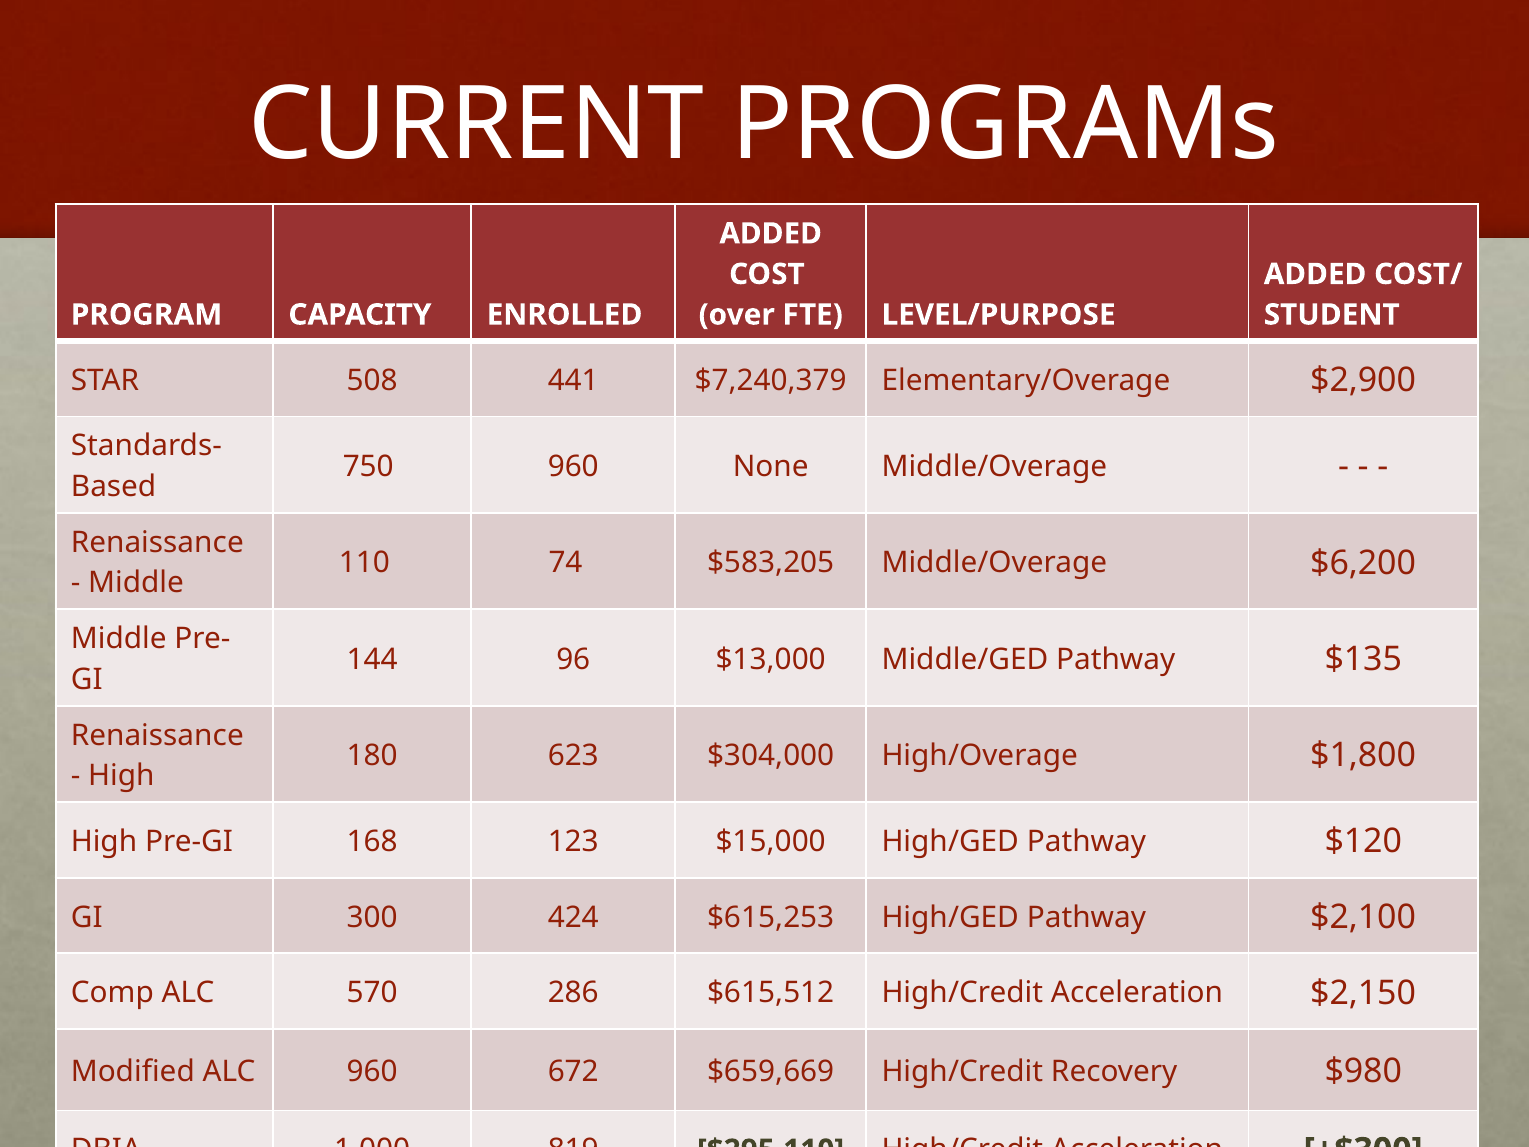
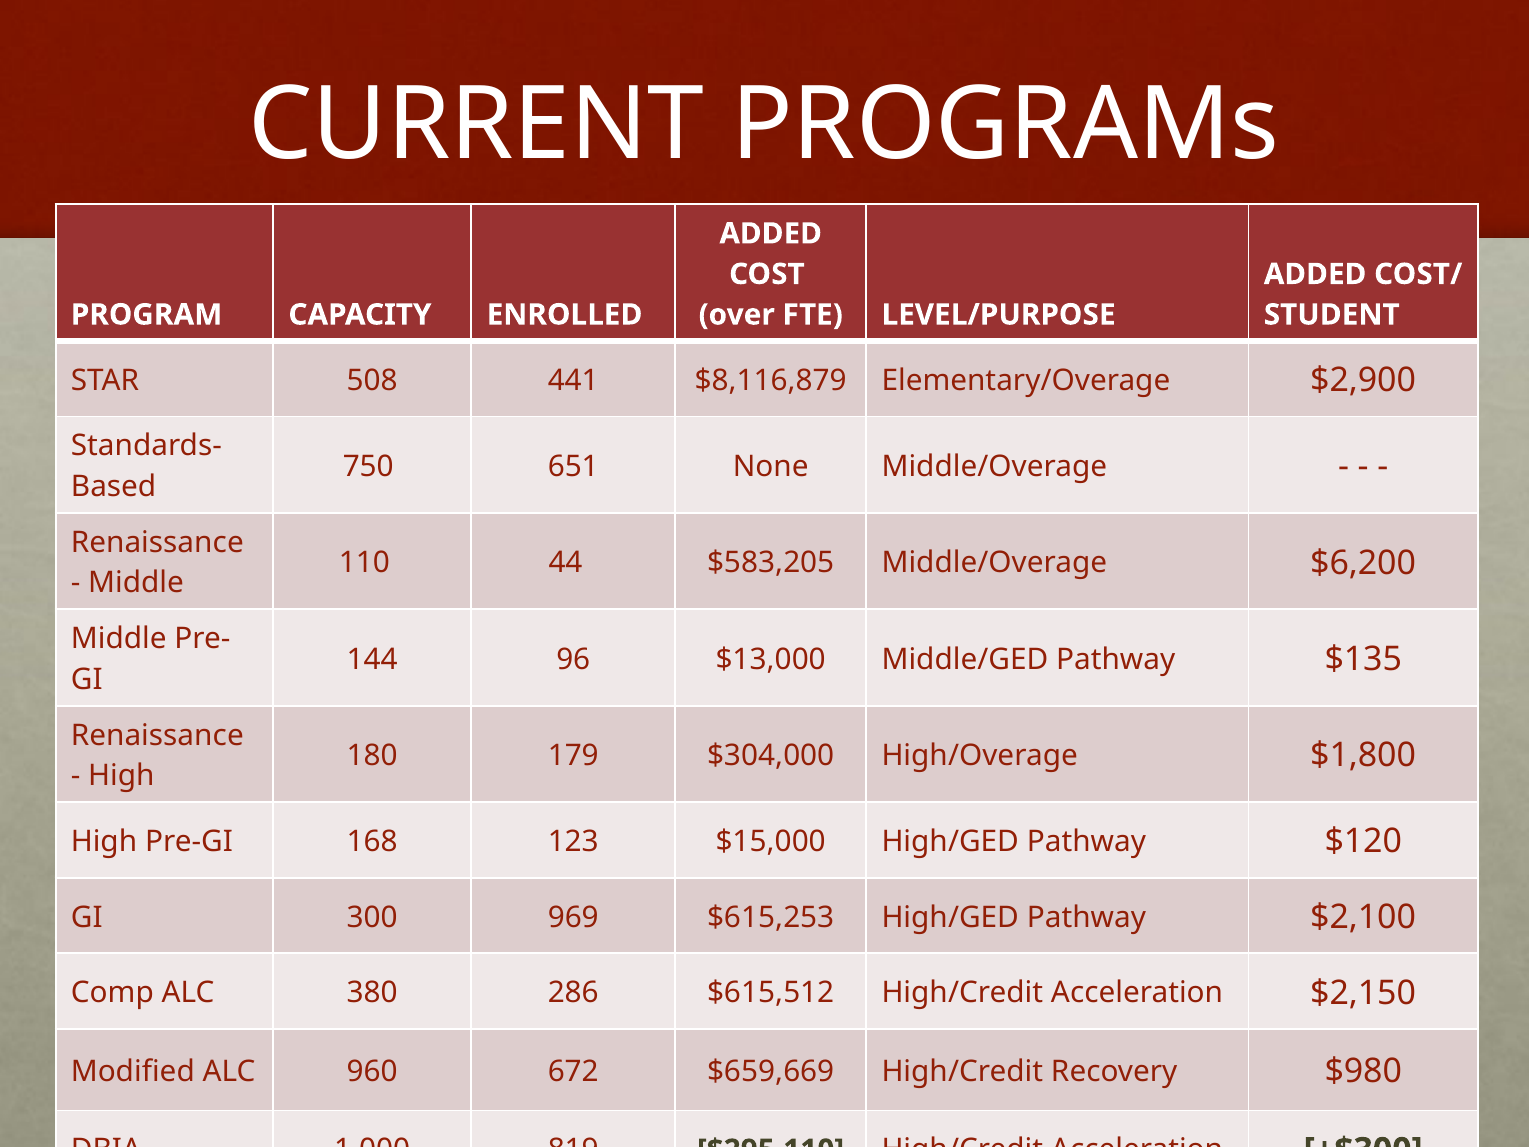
$7,240,379: $7,240,379 -> $8,116,879 (771, 380)
750 960: 960 -> 651 (573, 466)
74: 74 -> 44 (566, 563)
623: 623 -> 179 (573, 755)
424: 424 -> 969 (573, 917)
570: 570 -> 380 (372, 993)
